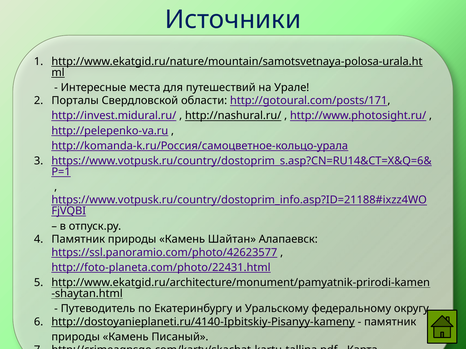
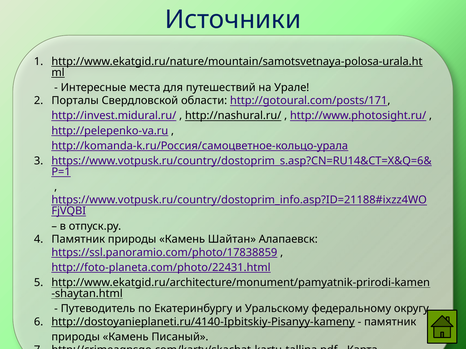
https://ssl.panoramio.com/photo/42623577: https://ssl.panoramio.com/photo/42623577 -> https://ssl.panoramio.com/photo/17838859 (164, 253)
